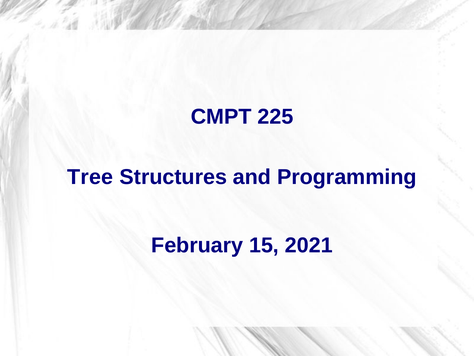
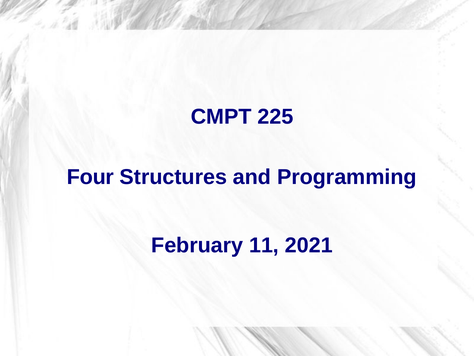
Tree: Tree -> Four (90, 177)
15: 15 -> 11 (264, 245)
